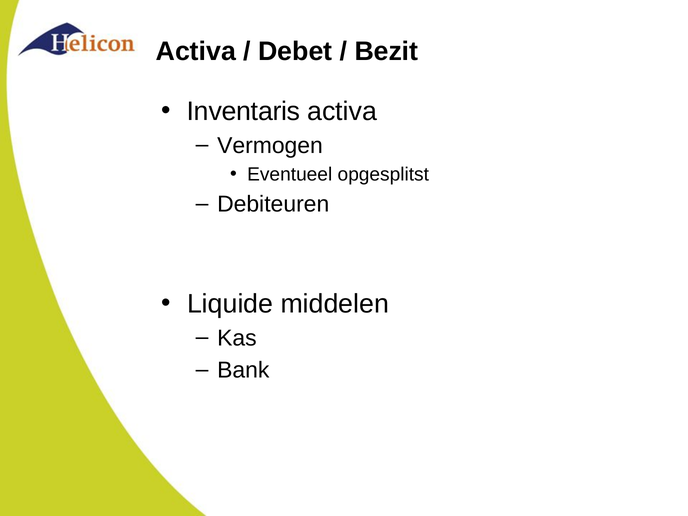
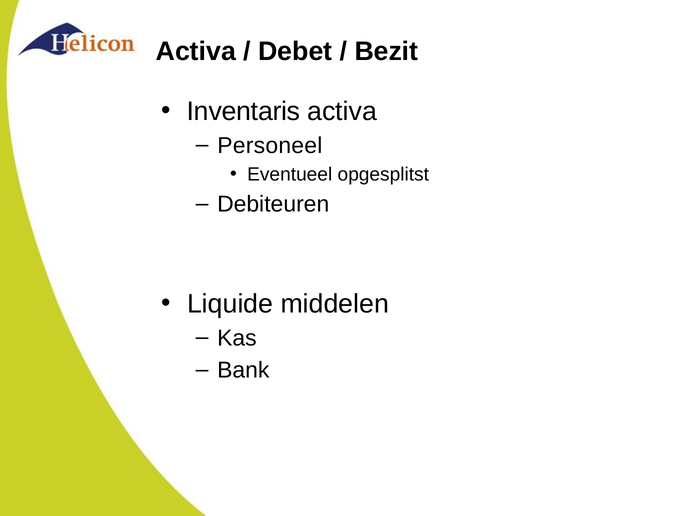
Vermogen: Vermogen -> Personeel (270, 146)
